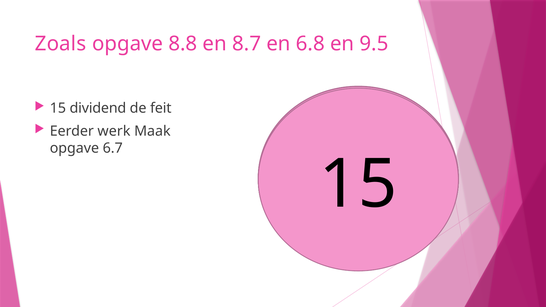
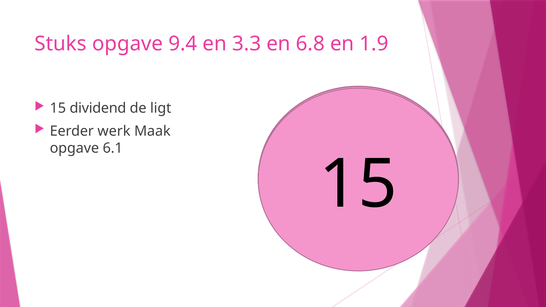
Zoals: Zoals -> Stuks (61, 44)
8.8: 8.8 -> 9.4 (183, 44)
8.7: 8.7 -> 3.3 (247, 44)
9.5: 9.5 -> 1.9 (374, 44)
feit: feit -> ligt (161, 108)
6.7: 6.7 -> 6.1 (113, 148)
